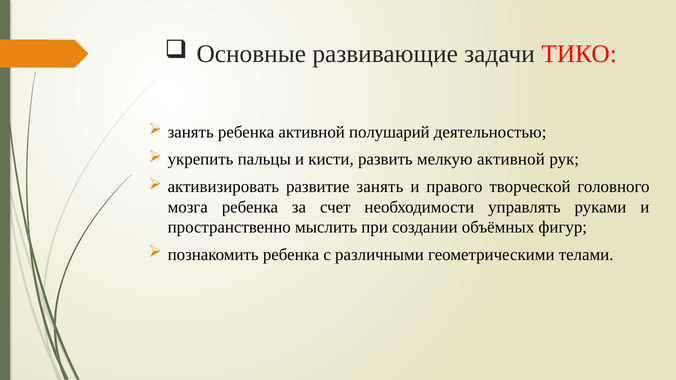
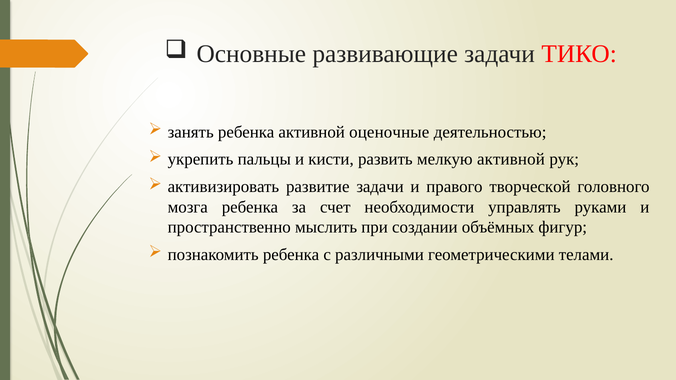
полушарий: полушарий -> оценочные (389, 132)
развитие занять: занять -> задачи (380, 187)
